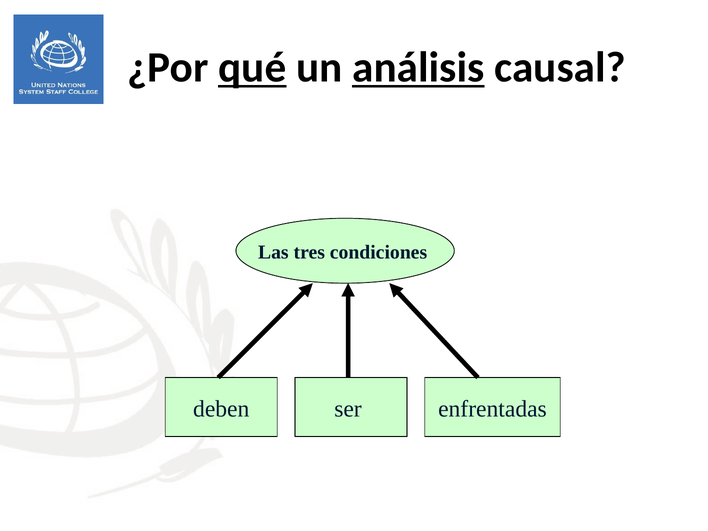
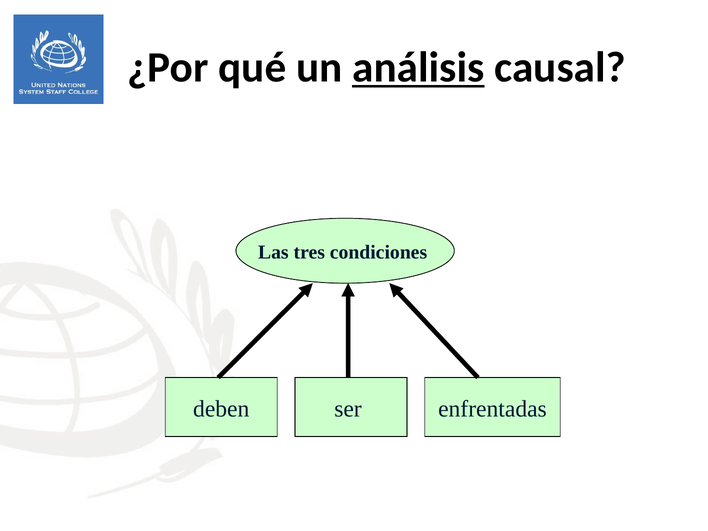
qué underline: present -> none (252, 67)
